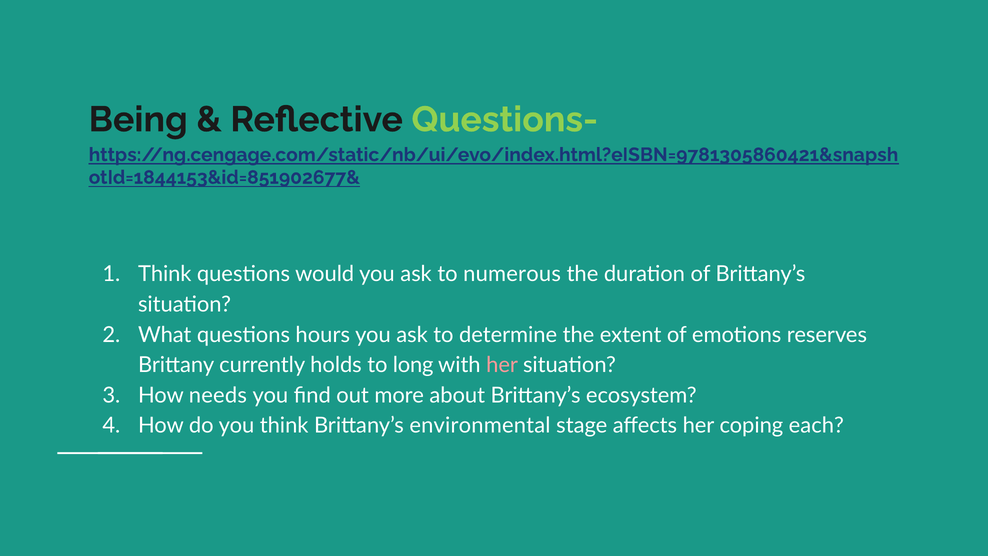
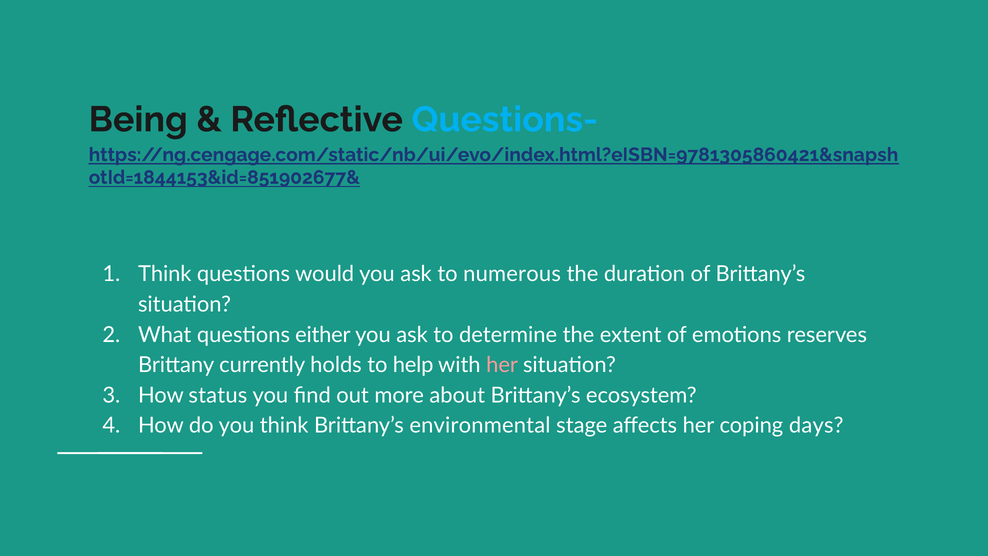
Questions- colour: light green -> light blue (505, 120)
hours: hours -> either (323, 335)
long: long -> help (413, 365)
needs: needs -> status (218, 395)
each: each -> days (816, 425)
